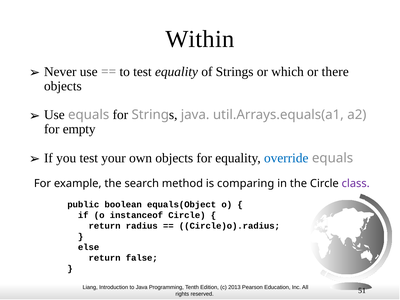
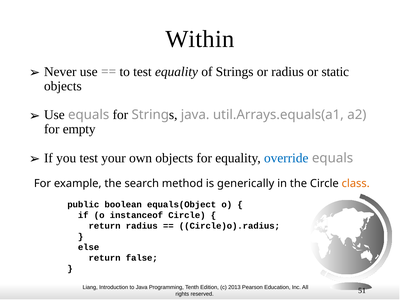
or which: which -> radius (288, 72)
there: there -> static (335, 72)
comparing: comparing -> generically (246, 184)
class colour: purple -> orange (356, 184)
